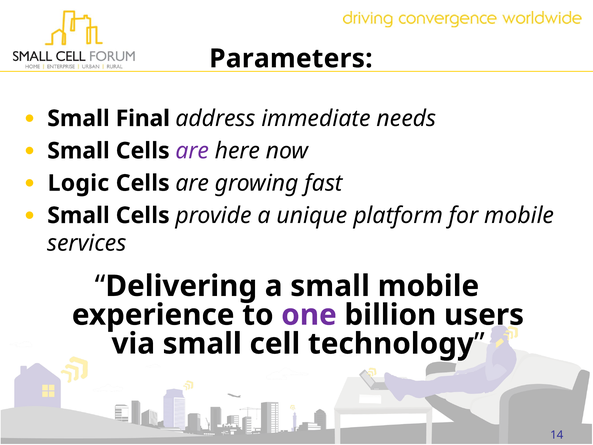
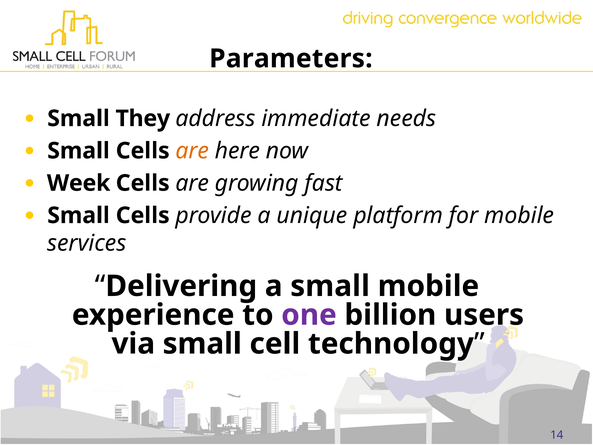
Final: Final -> They (143, 118)
are colour: purple -> orange (192, 151)
Logic: Logic -> Week (79, 183)
